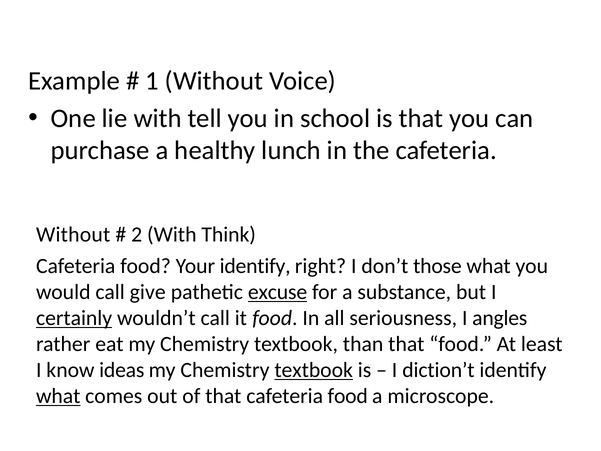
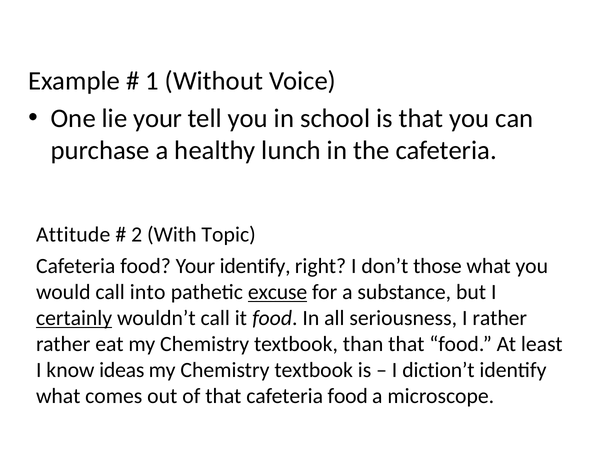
lie with: with -> your (158, 118)
Without: Without -> Attitude (73, 235)
Think: Think -> Topic (229, 235)
give: give -> into (148, 292)
I angles: angles -> rather (500, 318)
textbook underline: present -> none (314, 370)
what underline: present -> none (58, 396)
